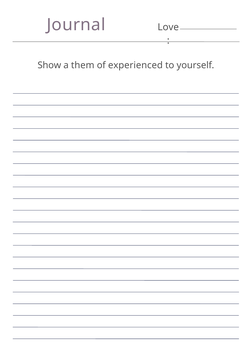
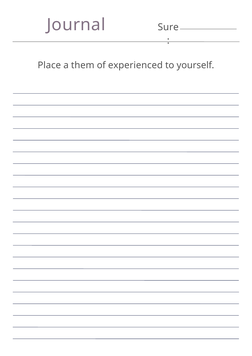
Love: Love -> Sure (168, 27)
Show: Show -> Place (49, 65)
